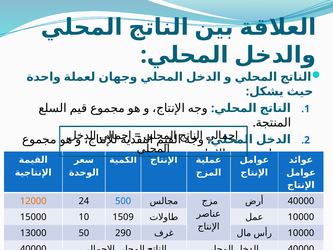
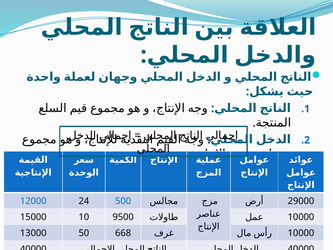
40000: 40000 -> 29000 (301, 201)
12000 colour: orange -> blue (33, 201)
1509: 1509 -> 9500 (123, 217)
290: 290 -> 668 (123, 233)
